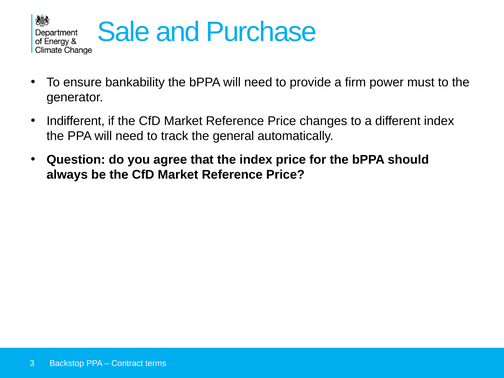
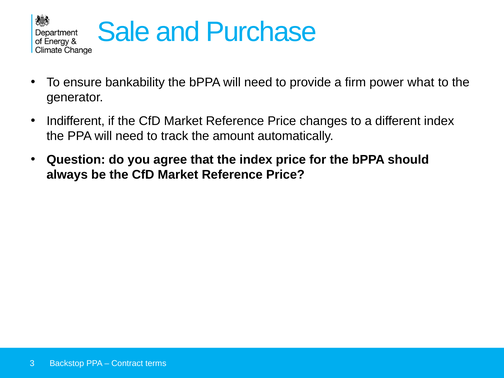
must: must -> what (421, 82)
general: general -> amount (233, 136)
